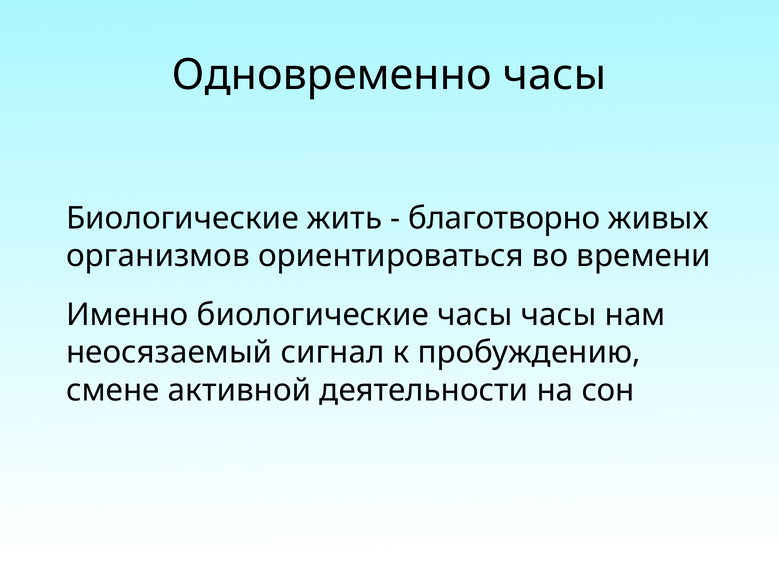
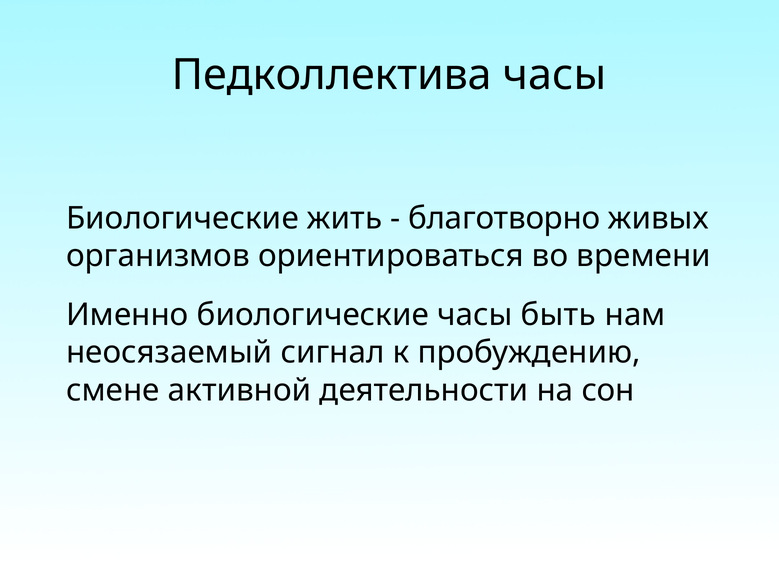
Одновременно: Одновременно -> Педколлектива (332, 75)
часы часы: часы -> быть (558, 315)
